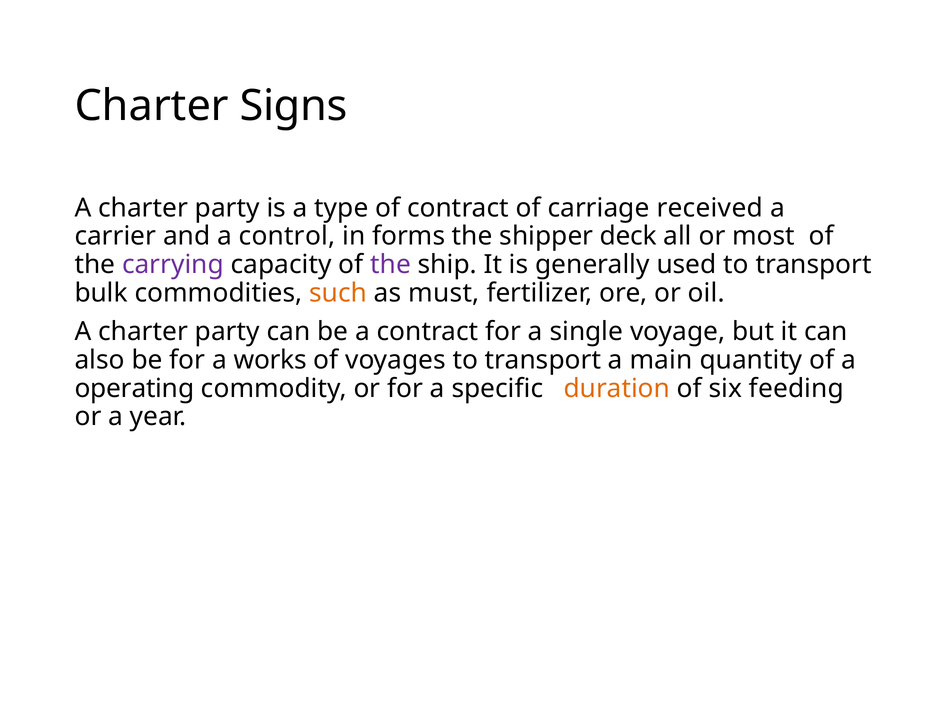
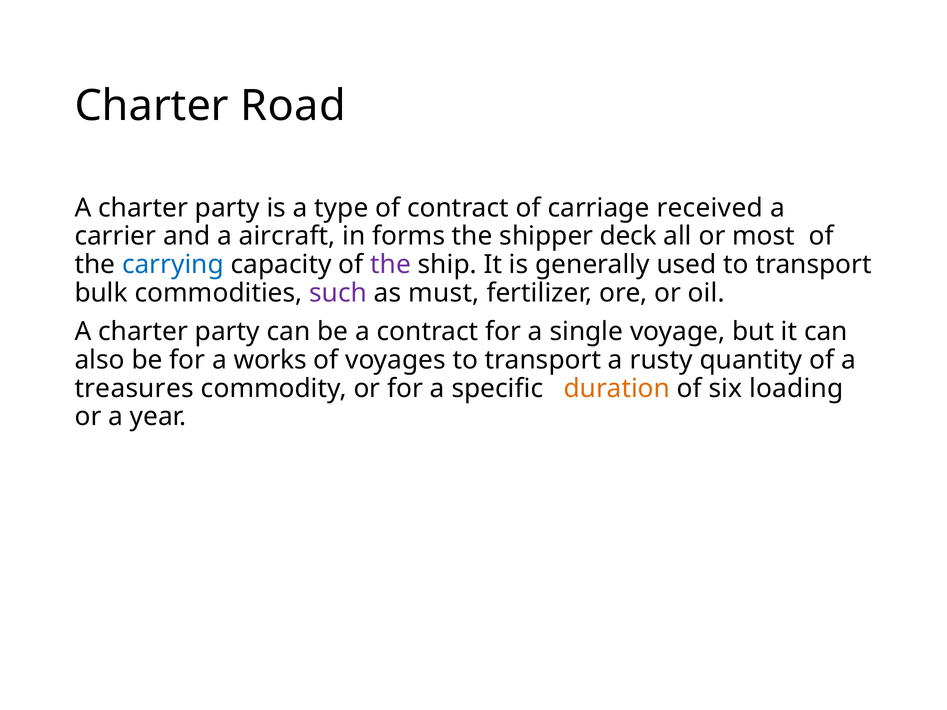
Signs: Signs -> Road (293, 106)
control: control -> aircraft (287, 236)
carrying colour: purple -> blue (173, 265)
such colour: orange -> purple (338, 293)
main: main -> rusty (661, 360)
operating: operating -> treasures (134, 388)
feeding: feeding -> loading (796, 388)
